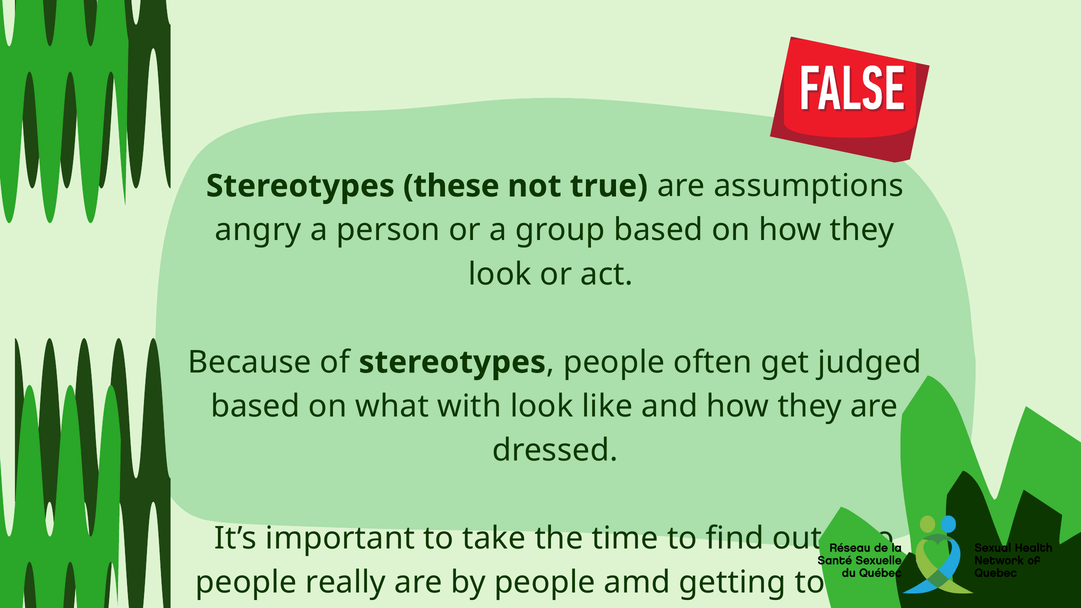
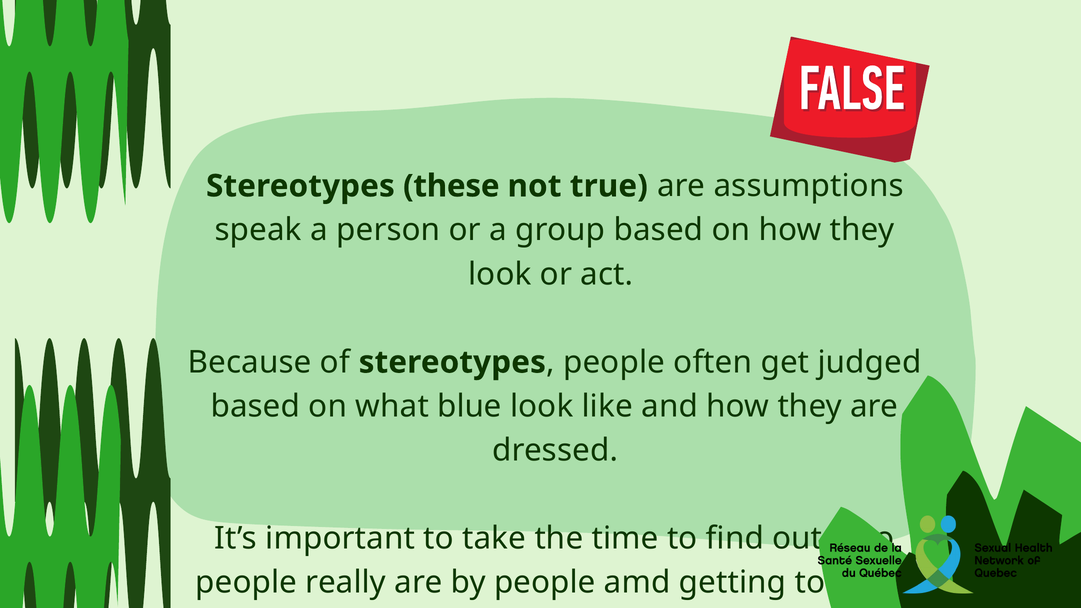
angry: angry -> speak (258, 230)
with: with -> blue (470, 406)
